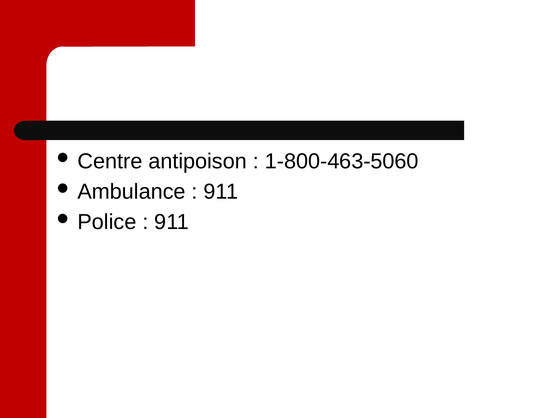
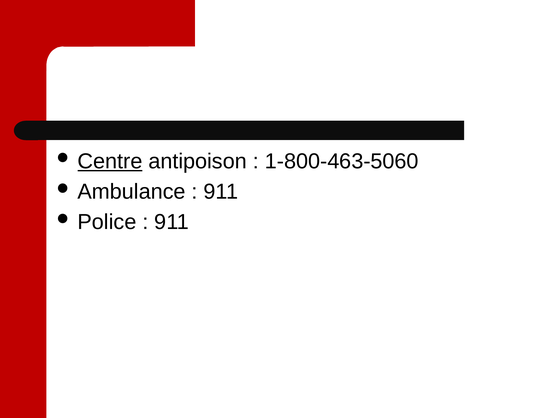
Centre underline: none -> present (110, 161)
